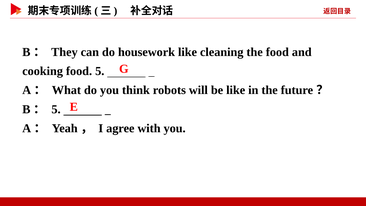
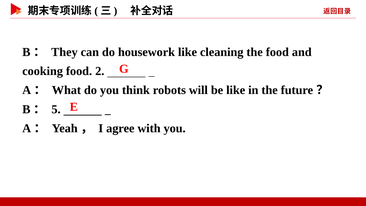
food 5: 5 -> 2 (100, 71)
